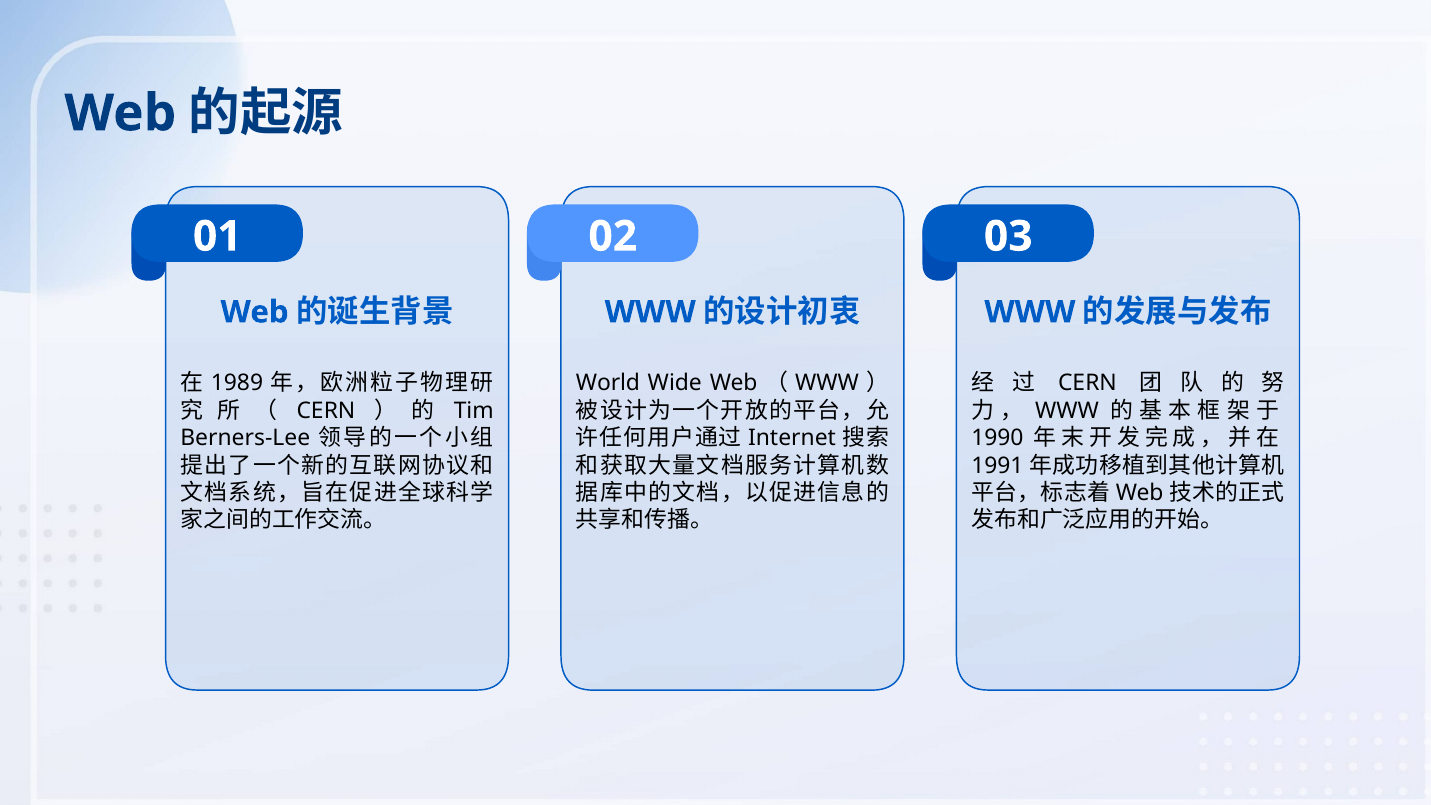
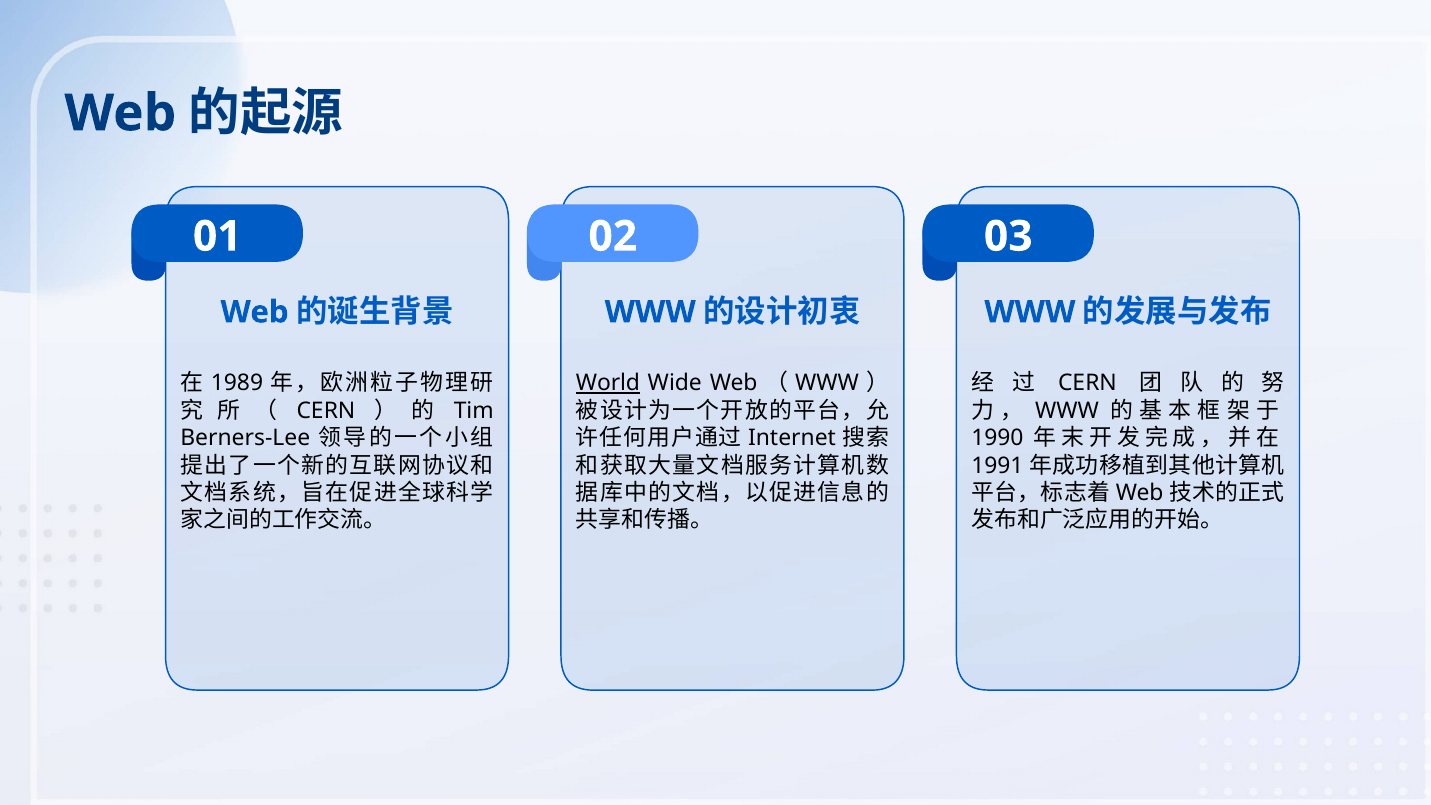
World underline: none -> present (608, 383)
